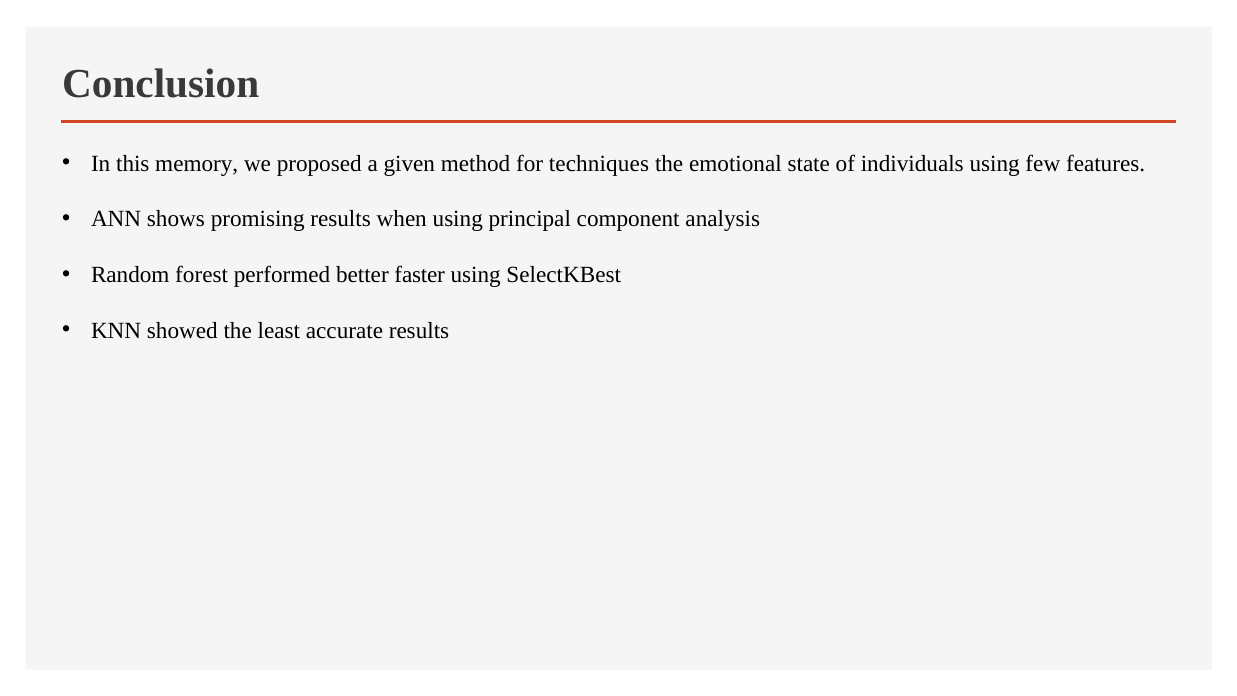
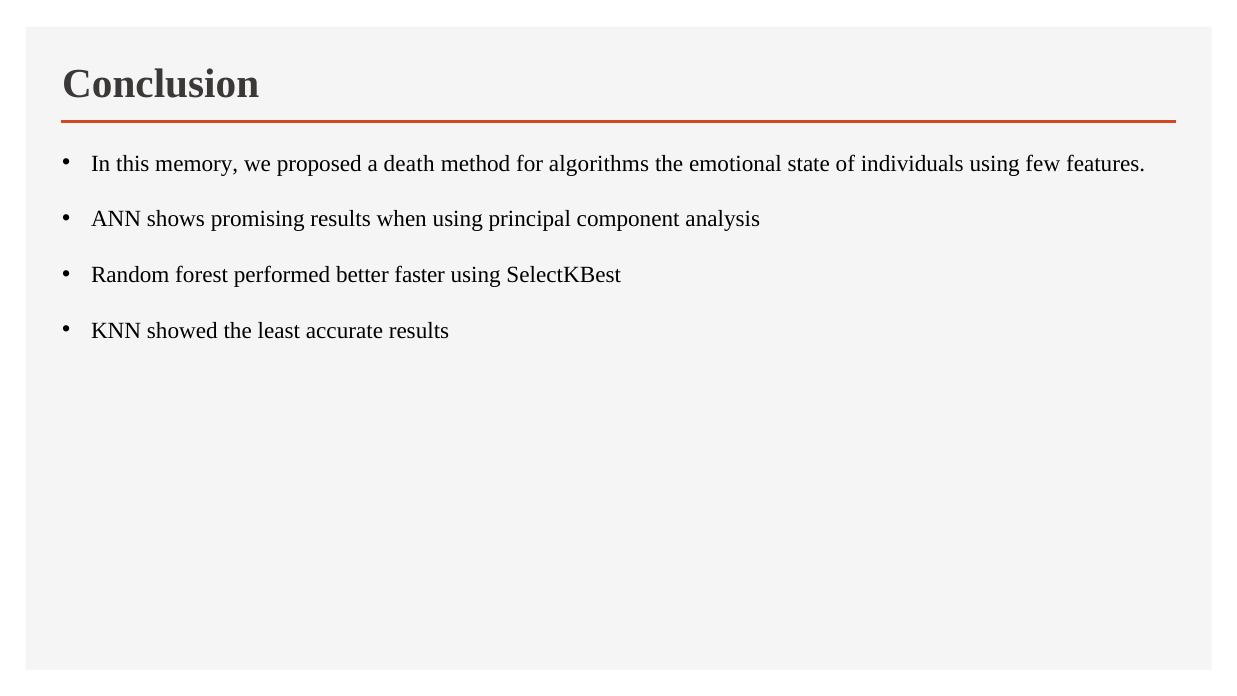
given: given -> death (409, 163)
techniques: techniques -> algorithms (599, 163)
